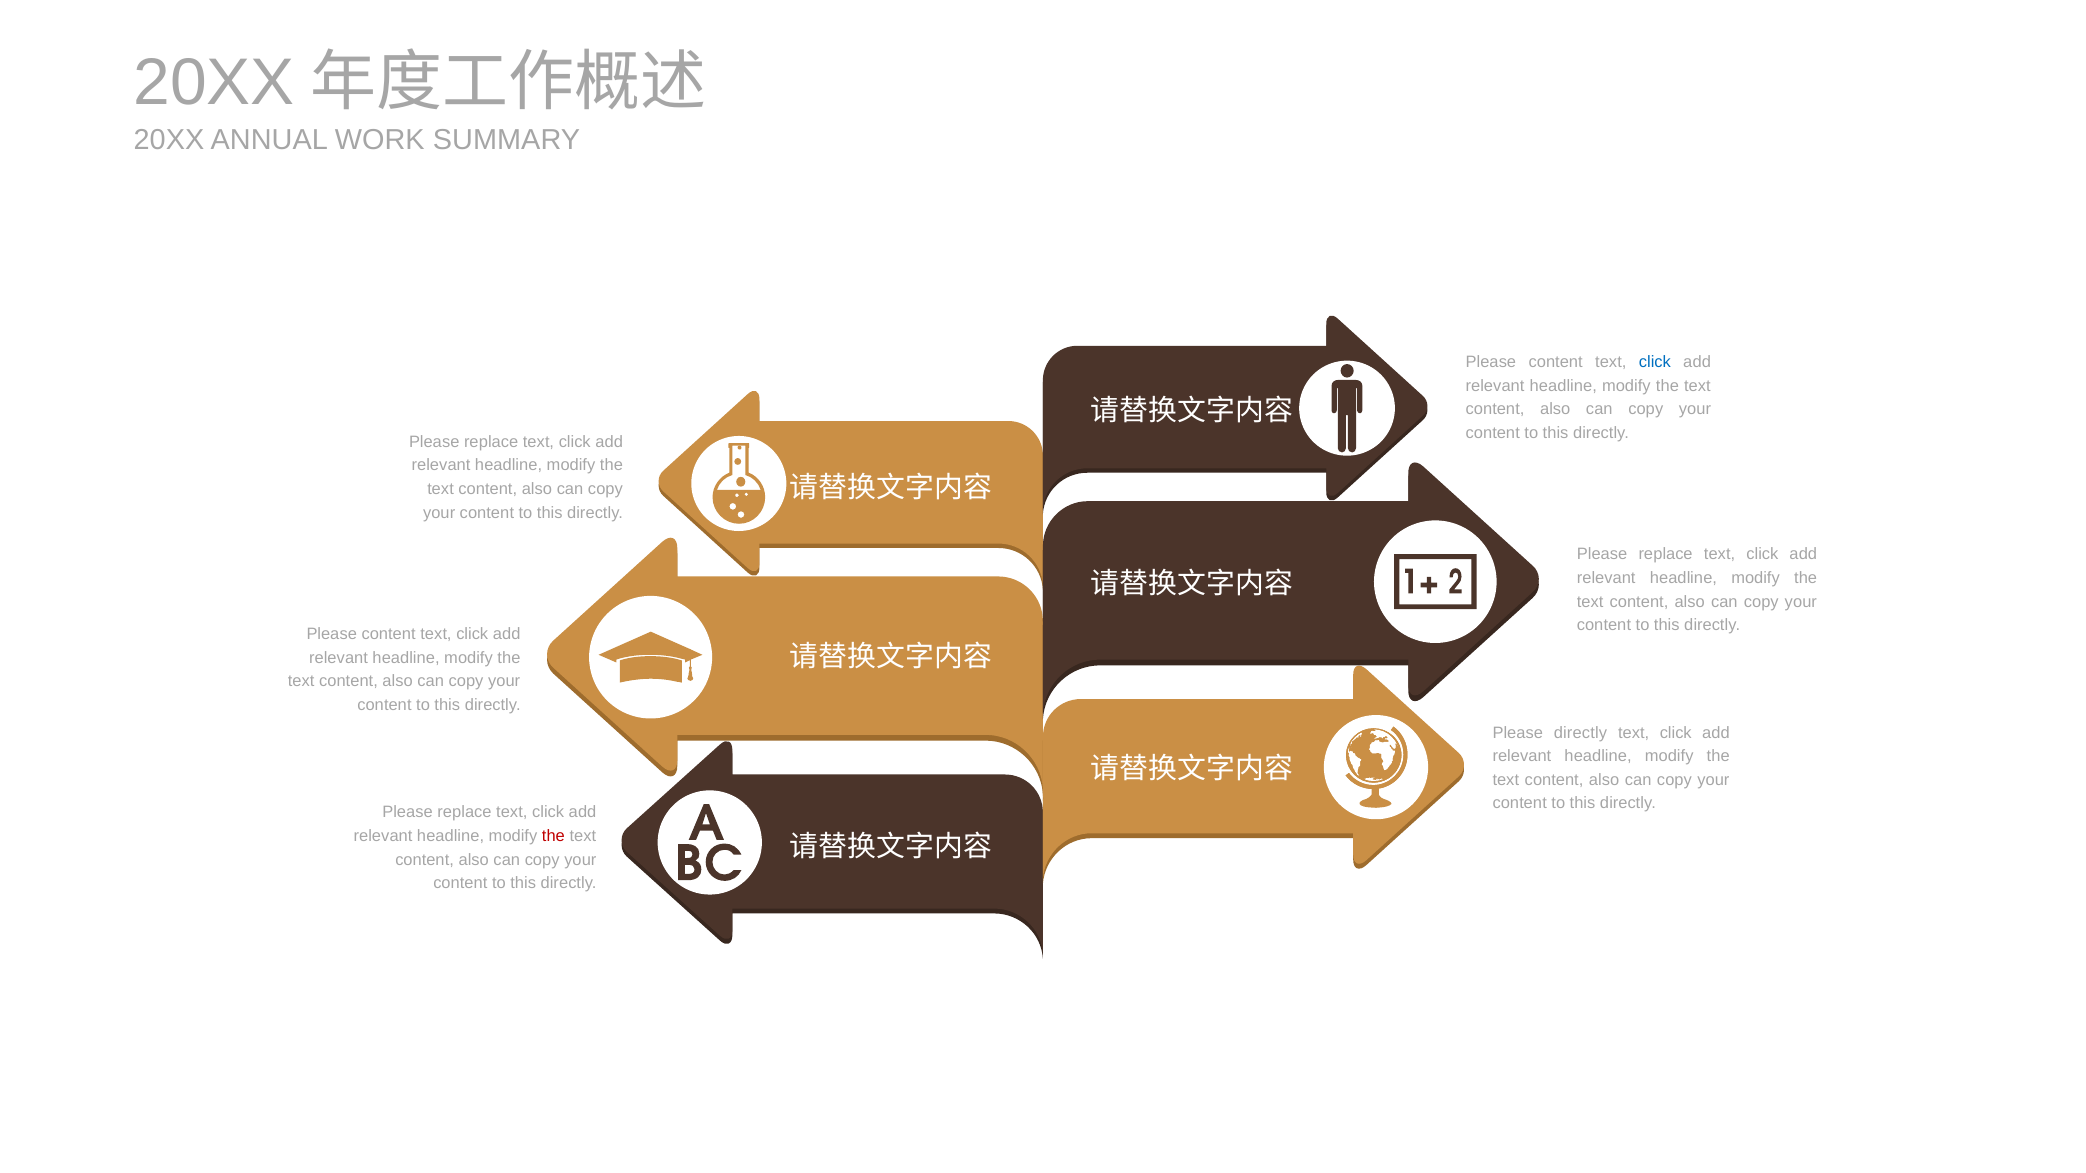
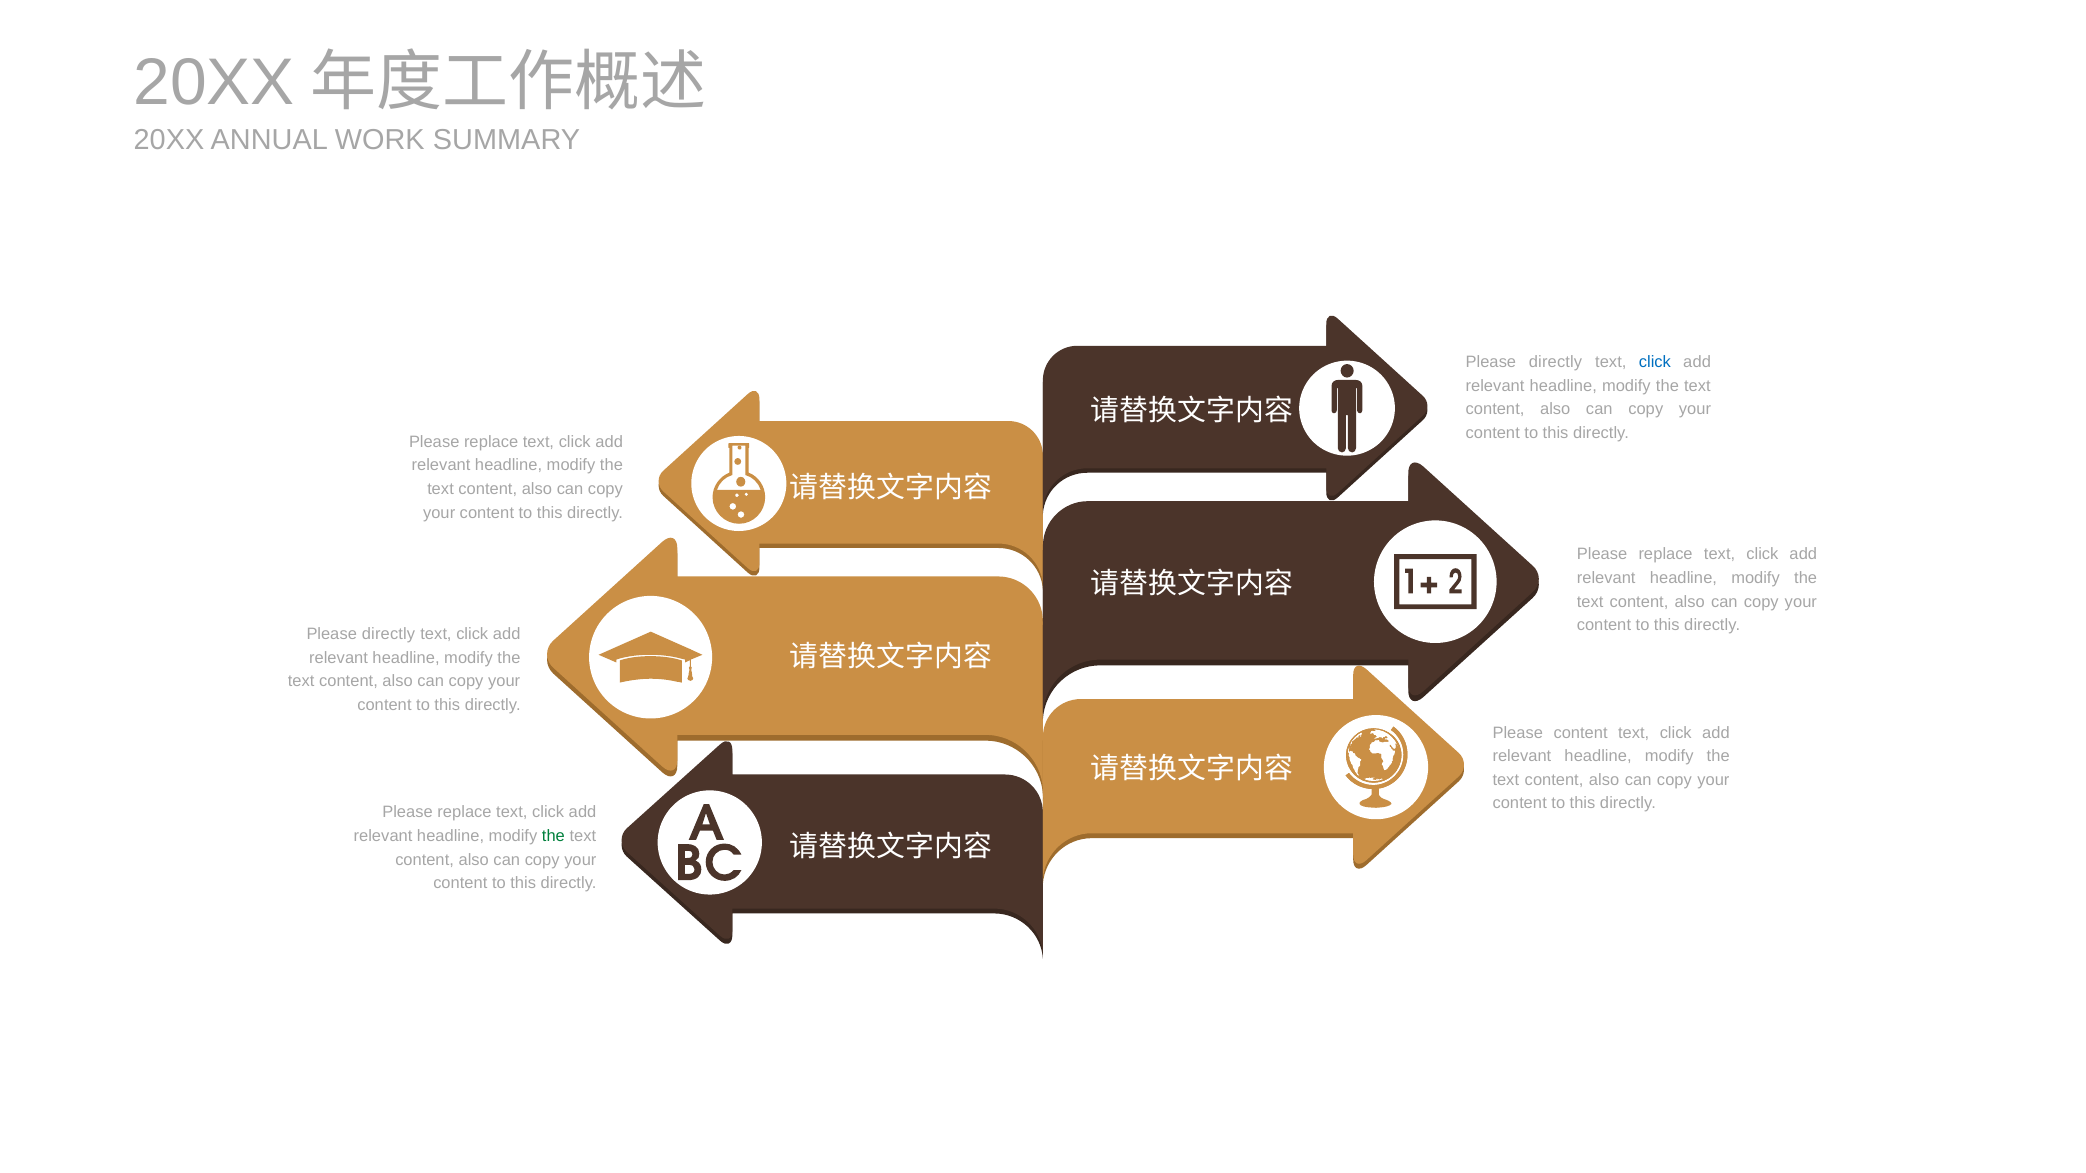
content: content -> directly (1556, 362)
content: content -> directly (389, 634)
Please directly: directly -> content (1581, 733)
the colour: red -> green (553, 836)
